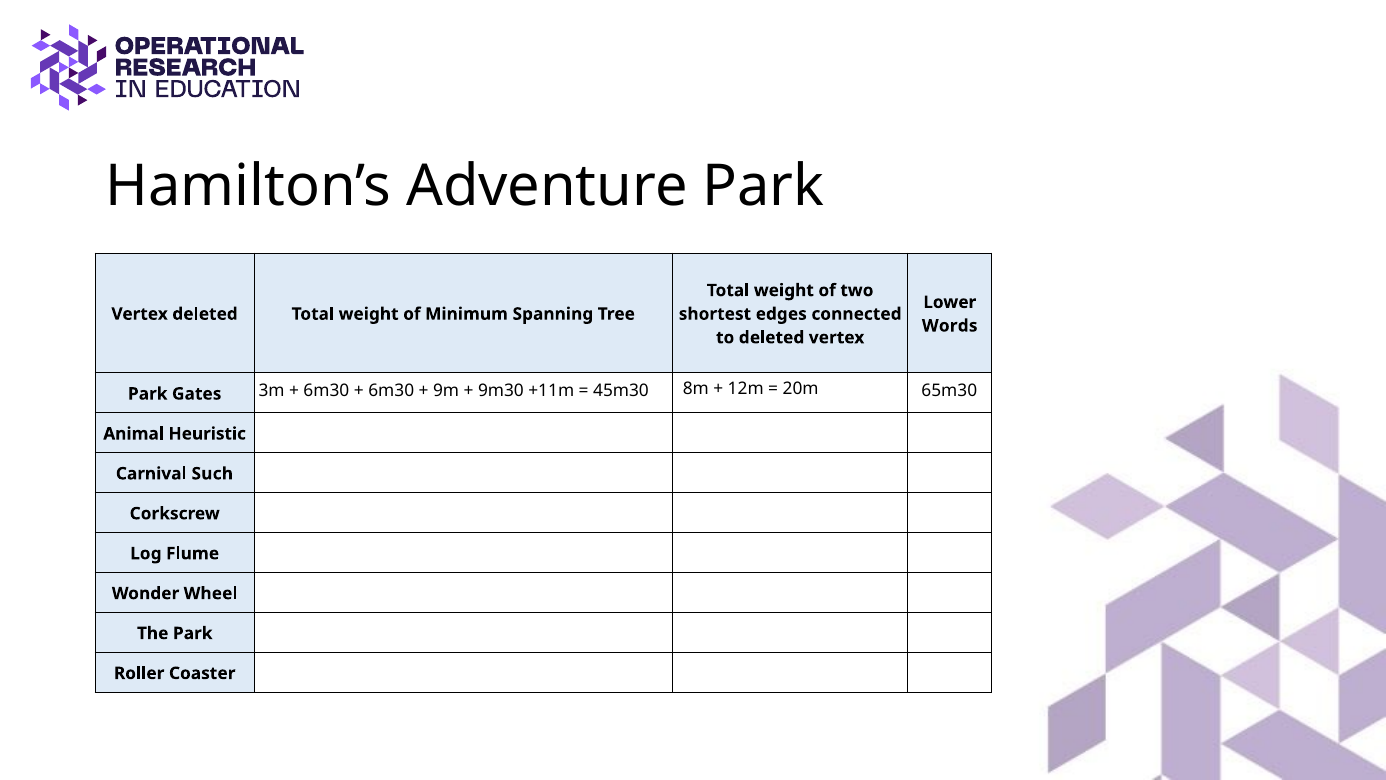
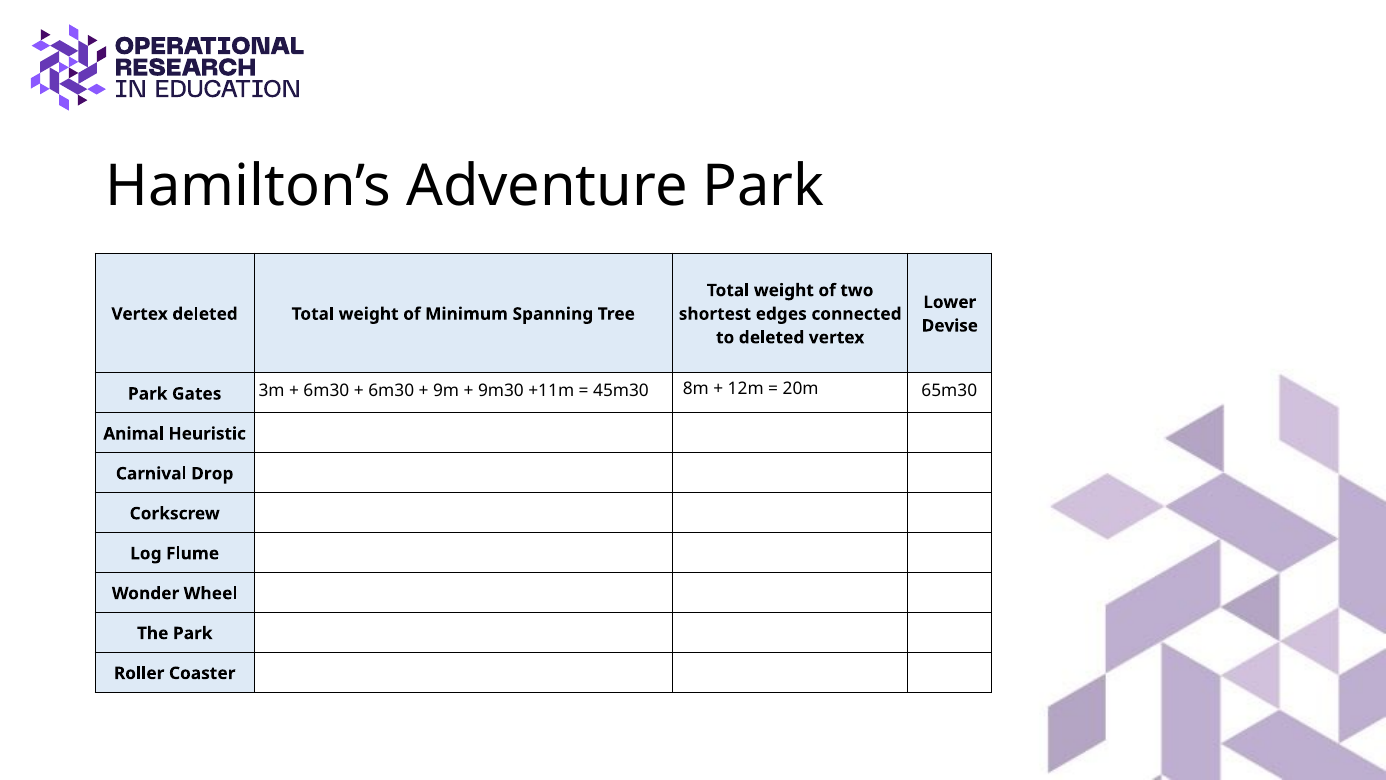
Words: Words -> Devise (950, 326)
Such: Such -> Drop (212, 473)
